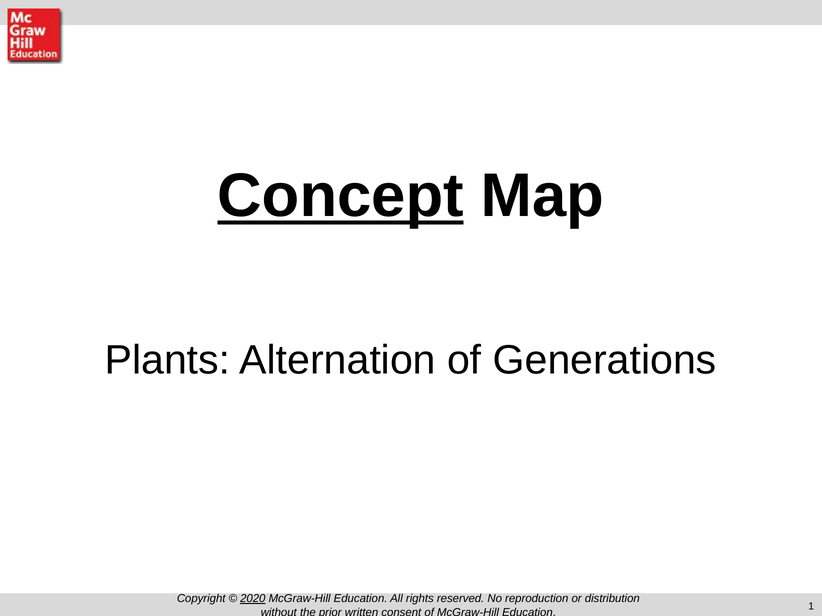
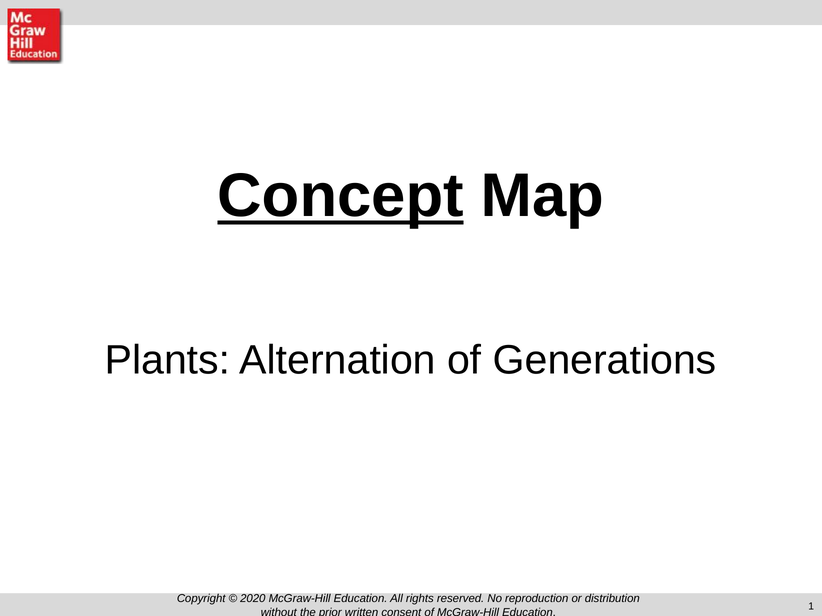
2020 underline: present -> none (253, 599)
